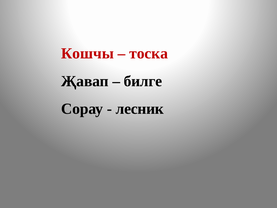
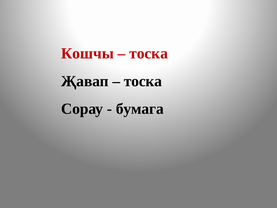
билге: билге -> тоска (143, 81)
лесник: лесник -> бумага (140, 109)
